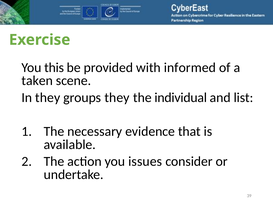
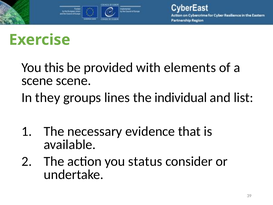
informed: informed -> elements (190, 67)
taken: taken -> scene (37, 81)
groups they: they -> lines (117, 97)
issues: issues -> status (145, 161)
